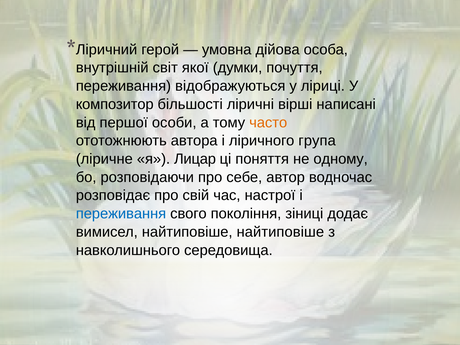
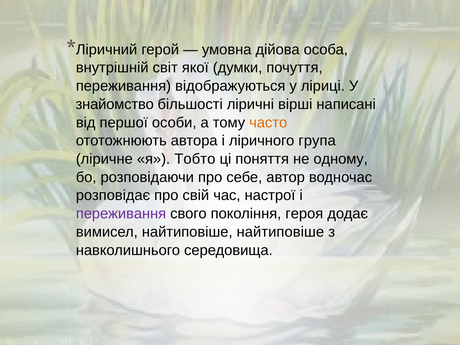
композитор: композитор -> знайомство (115, 104)
Лицар: Лицар -> Тобто (195, 159)
переживання colour: blue -> purple (121, 214)
зіниці: зіниці -> героя (304, 214)
